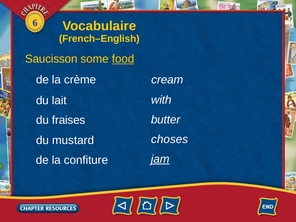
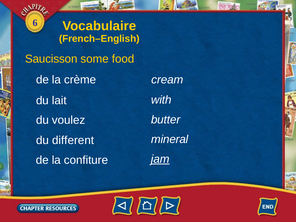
food underline: present -> none (123, 59)
fraises: fraises -> voulez (69, 120)
choses: choses -> mineral (170, 139)
mustard: mustard -> different (73, 140)
